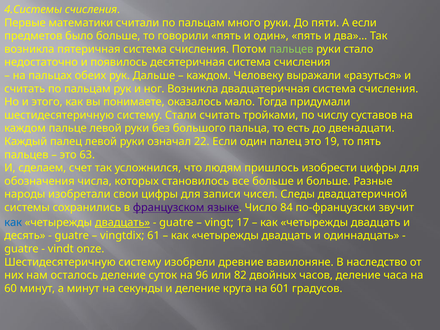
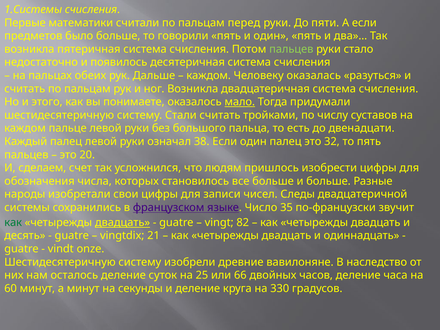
4.Системы: 4.Системы -> 1.Системы (33, 10)
много: много -> перед (244, 23)
выражали: выражали -> оказалась (314, 76)
мало underline: none -> present (240, 102)
22: 22 -> 38 (202, 142)
19: 19 -> 32 (332, 142)
63: 63 -> 20 (87, 155)
84: 84 -> 35 (286, 208)
как colour: blue -> green (13, 222)
17: 17 -> 82 (243, 222)
61: 61 -> 21 (154, 236)
96: 96 -> 25 (202, 275)
82: 82 -> 66 (240, 275)
601: 601 -> 330 (280, 288)
